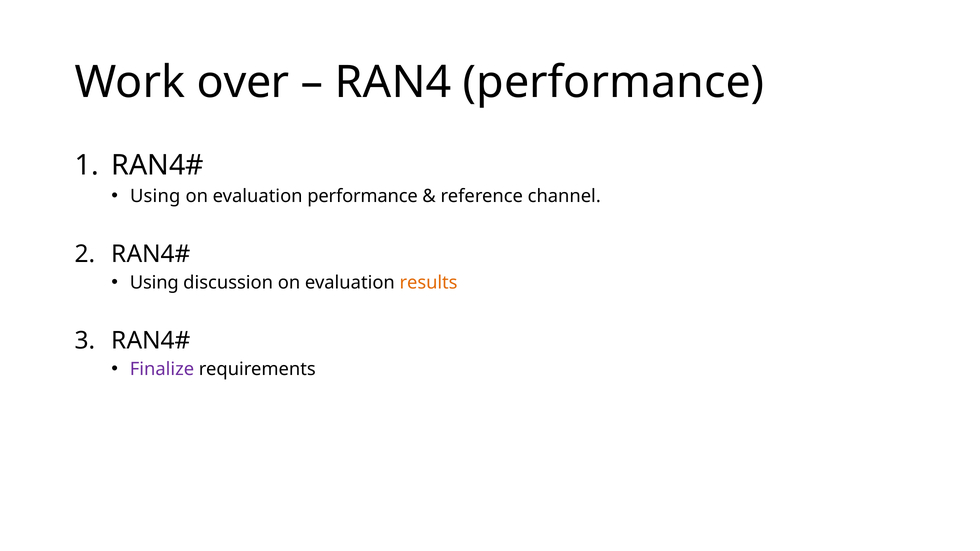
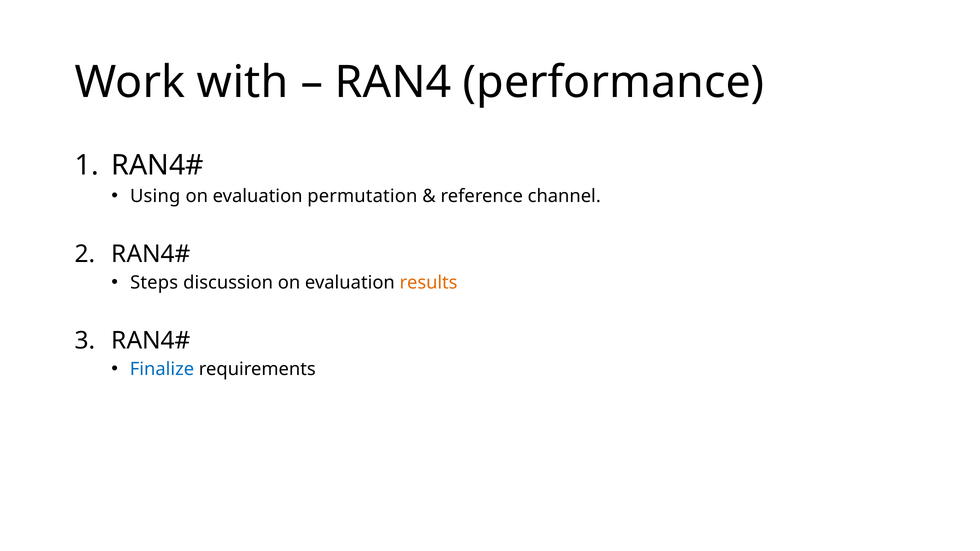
over: over -> with (243, 82)
evaluation performance: performance -> permutation (362, 196)
Using: Using -> Steps (154, 283)
Finalize colour: purple -> blue (162, 369)
